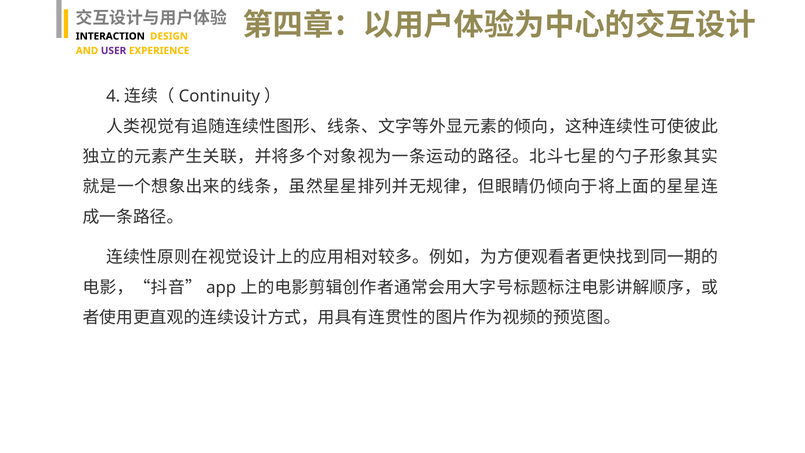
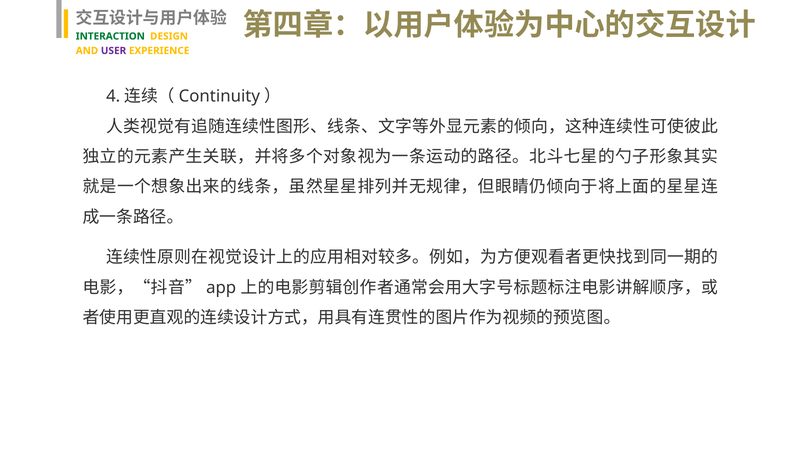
INTERACTION colour: black -> green (110, 36)
